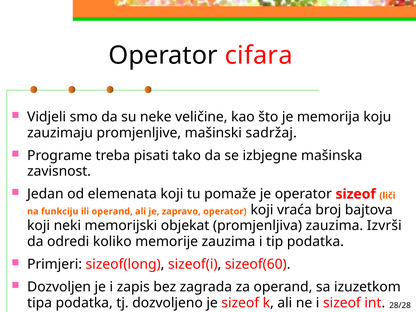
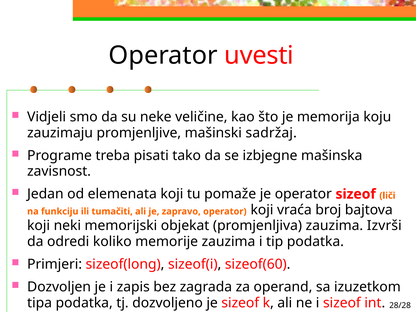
cifara: cifara -> uvesti (259, 56)
ili operand: operand -> tumačiti (112, 211)
